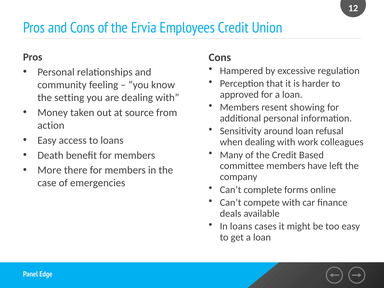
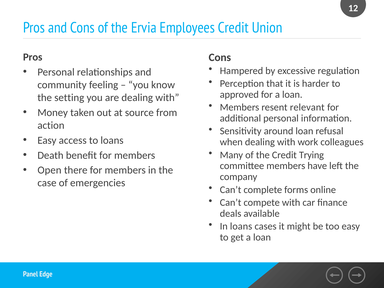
showing: showing -> relevant (307, 107)
Based: Based -> Trying (311, 155)
More: More -> Open (49, 170)
